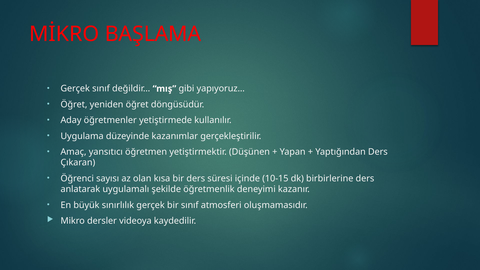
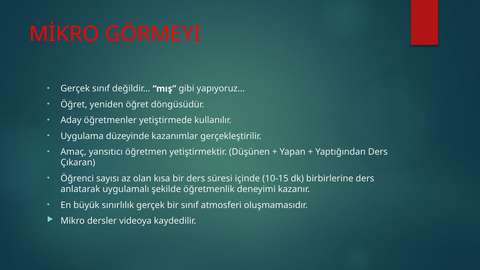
BAŞLAMA: BAŞLAMA -> GÖRMEYI (153, 34)
